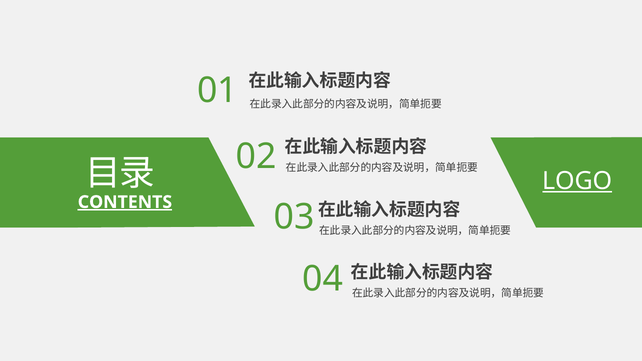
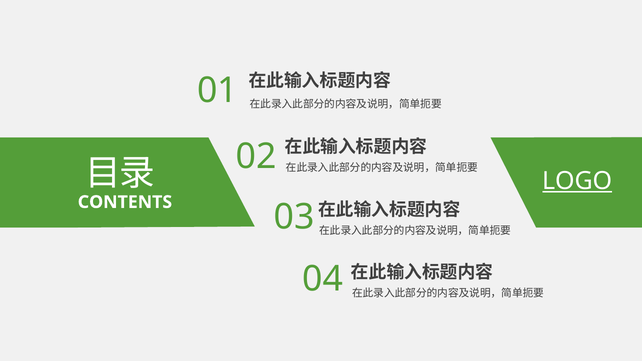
CONTENTS underline: present -> none (125, 202)
